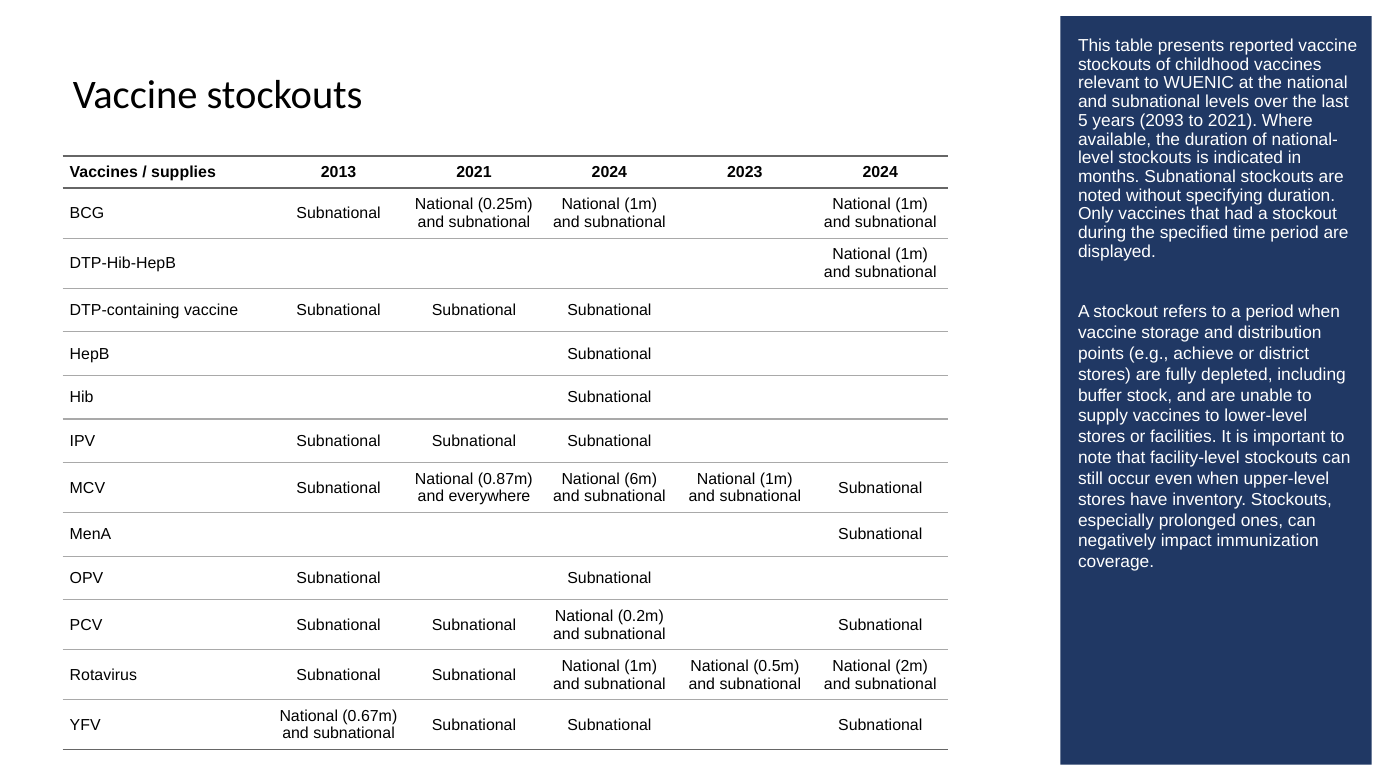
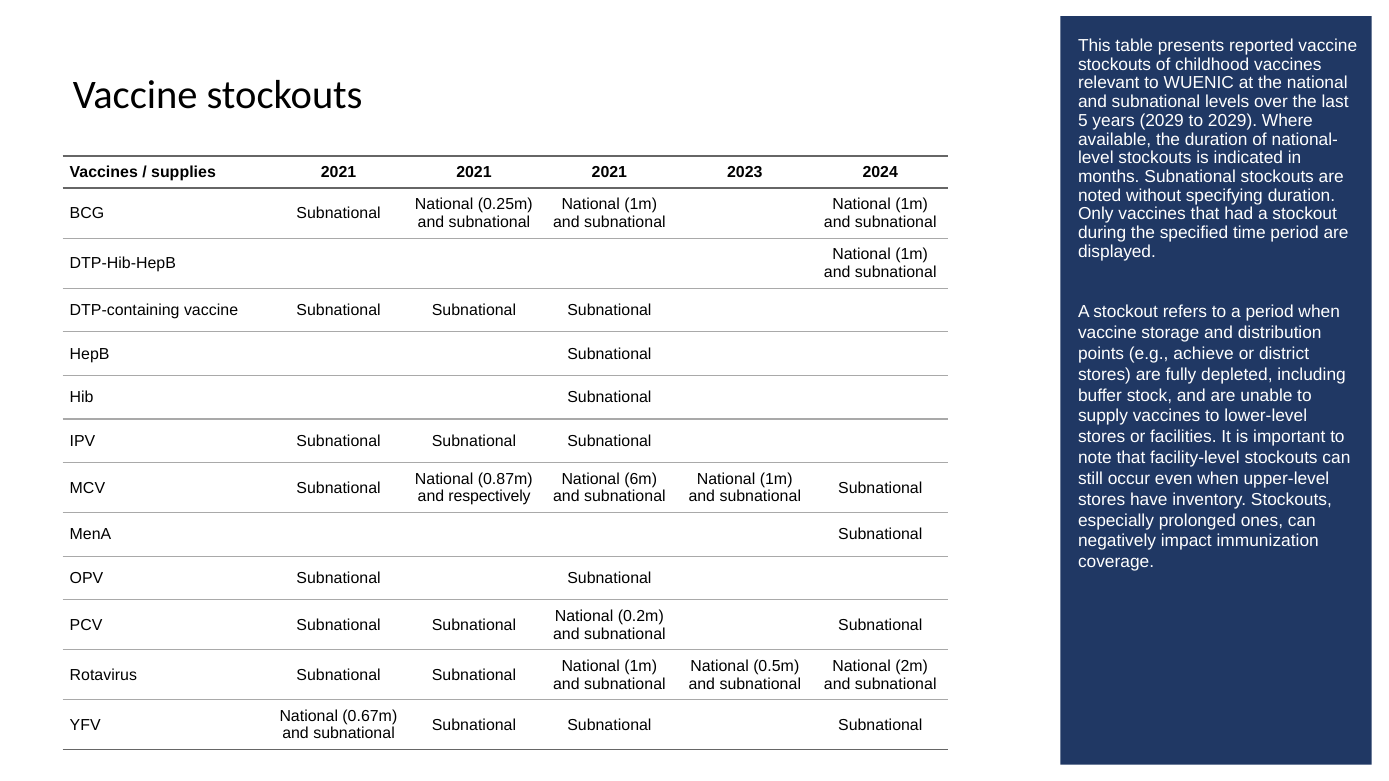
years 2093: 2093 -> 2029 (1162, 121)
to 2021: 2021 -> 2029 (1233, 121)
supplies 2013: 2013 -> 2021 (339, 173)
2024: 2024 -> 2021 (609, 173)
everywhere: everywhere -> respectively (490, 497)
